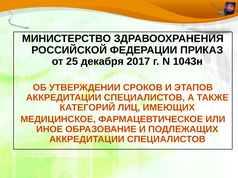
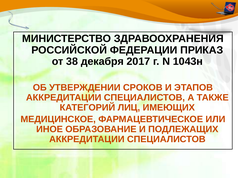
25: 25 -> 38 (72, 62)
